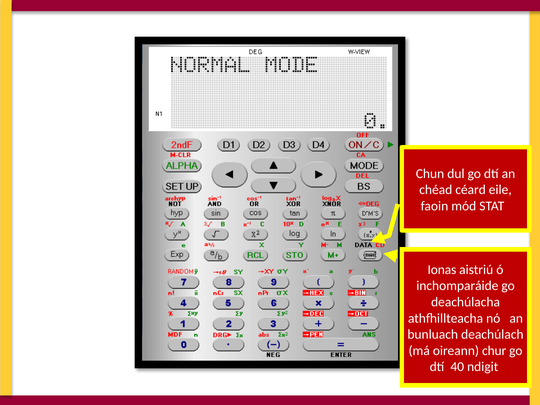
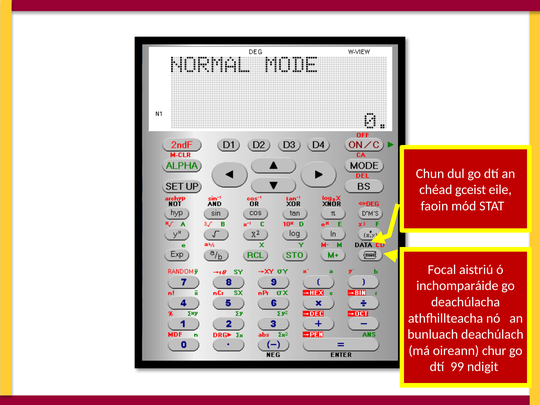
céard: céard -> gceist (471, 190)
Ionas: Ionas -> Focal (442, 270)
40: 40 -> 99 (457, 367)
